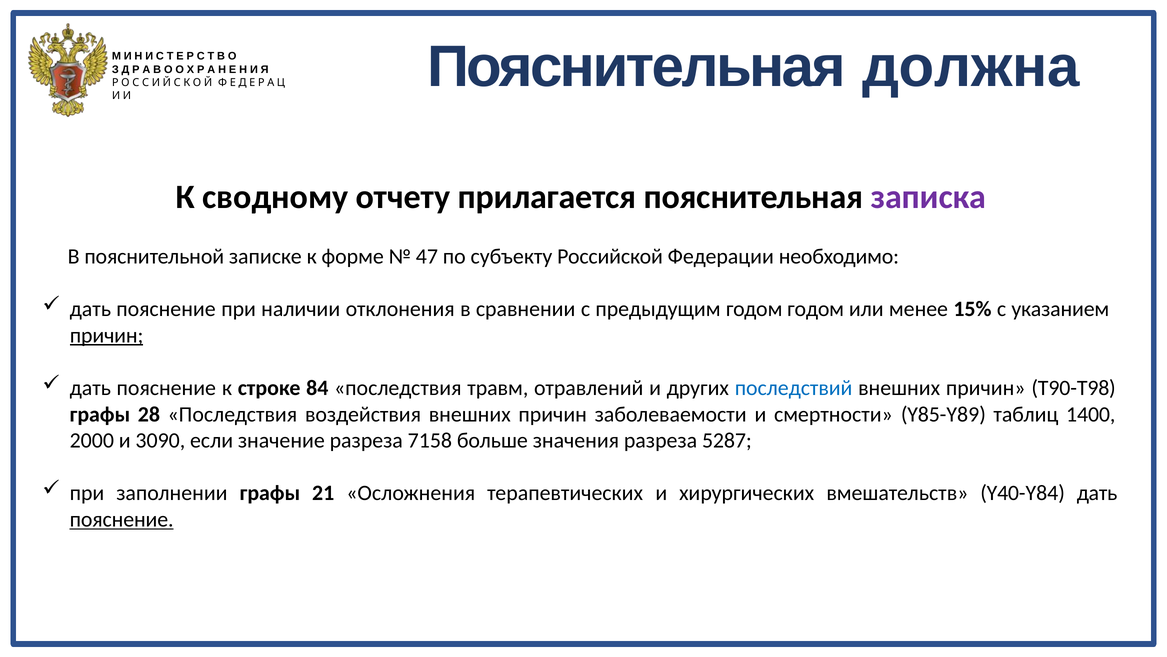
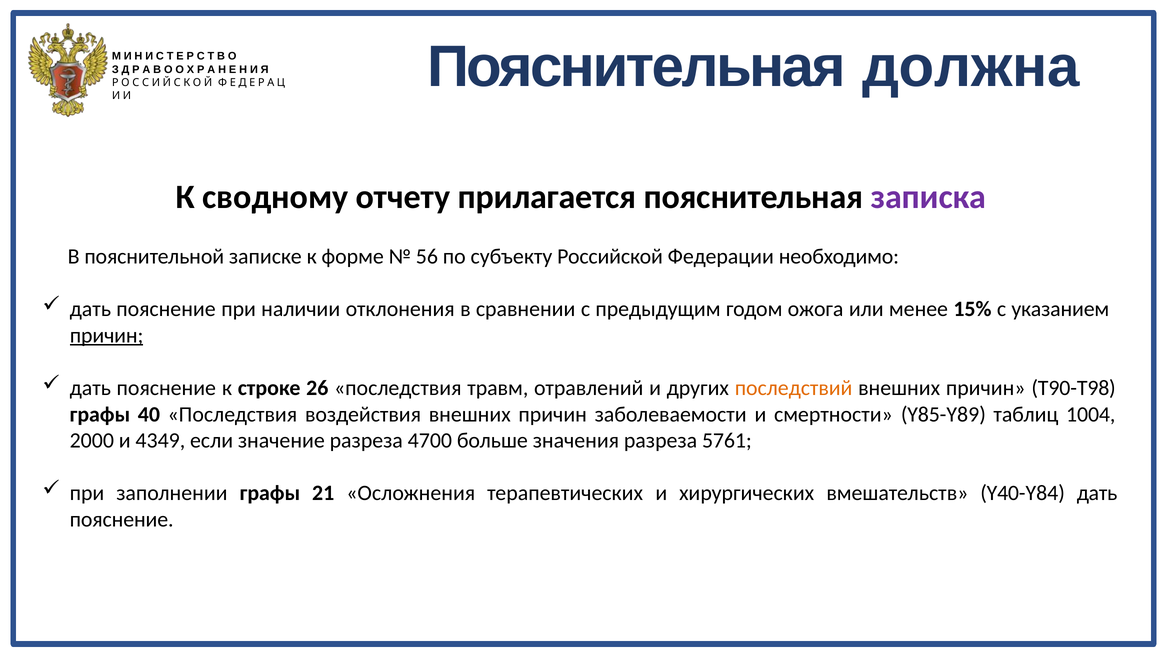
47: 47 -> 56 (427, 256)
годом годом: годом -> ожога (816, 309)
84: 84 -> 26 (317, 388)
последствий colour: blue -> orange (794, 388)
28: 28 -> 40 (149, 414)
1400: 1400 -> 1004 (1091, 414)
3090: 3090 -> 4349 (160, 440)
7158: 7158 -> 4700 (430, 440)
5287: 5287 -> 5761 (727, 440)
пояснение underline: present -> none (122, 519)
